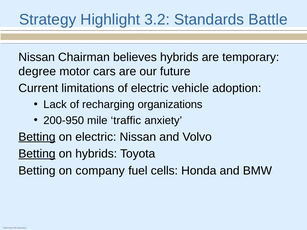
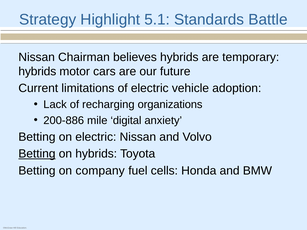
3.2: 3.2 -> 5.1 (157, 19)
degree: degree -> hybrids (37, 71)
200-950: 200-950 -> 200-886 (64, 121)
traffic: traffic -> digital (126, 121)
Betting underline: present -> none (37, 137)
